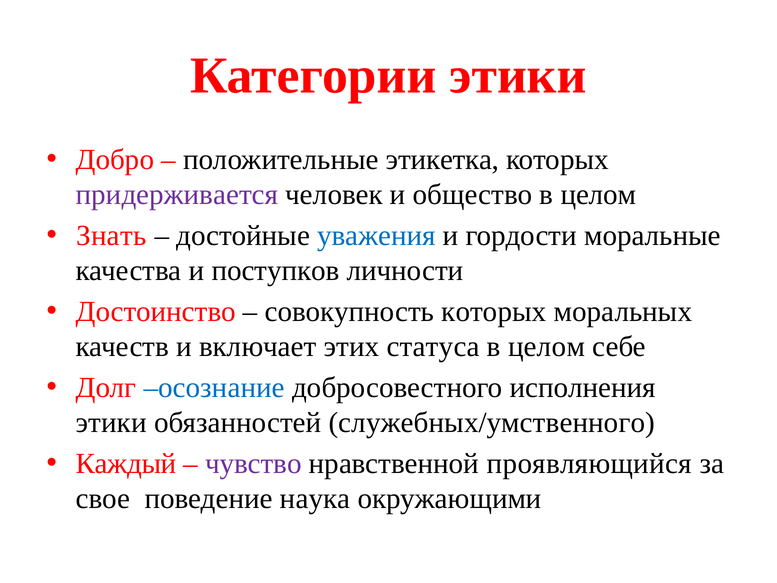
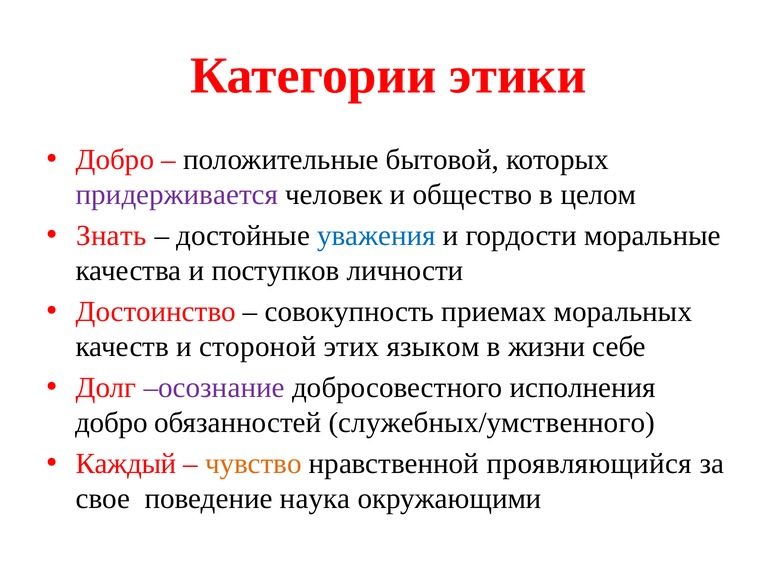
этикетка: этикетка -> бытовой (442, 159)
совокупность которых: которых -> приемах (494, 311)
включает: включает -> стороной (258, 346)
статуса: статуса -> языком (433, 346)
целом: целом -> жизни (547, 346)
осознание colour: blue -> purple (214, 388)
этики: этики -> добро (111, 423)
чувство colour: purple -> orange (253, 464)
